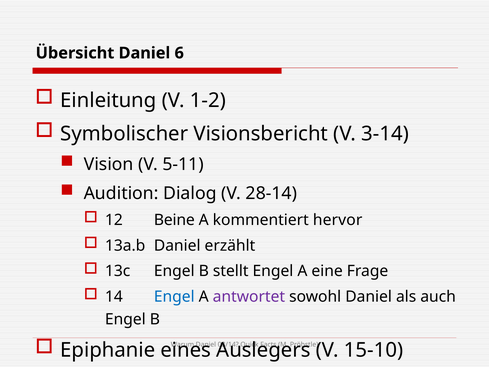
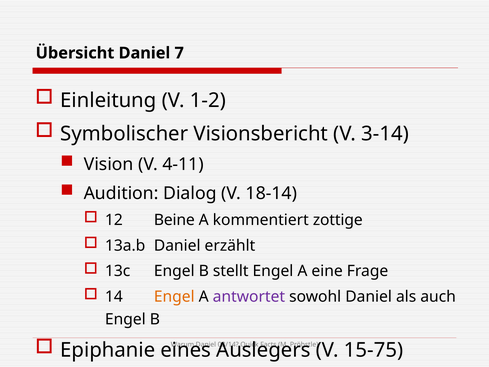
6: 6 -> 7 (179, 53)
5-11: 5-11 -> 4-11 (183, 164)
28-14: 28-14 -> 18-14 (271, 193)
hervor: hervor -> zottige (338, 220)
Engel colour: blue -> orange (174, 297)
15-10: 15-10 -> 15-75 (374, 350)
